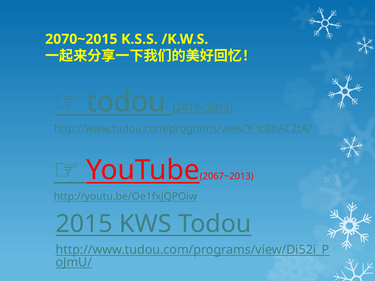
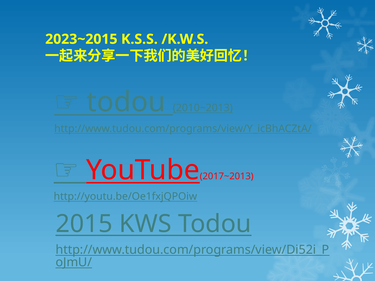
2070~2015: 2070~2015 -> 2023~2015 (81, 39)
2067~2013: 2067~2013 -> 2017~2013 (227, 176)
